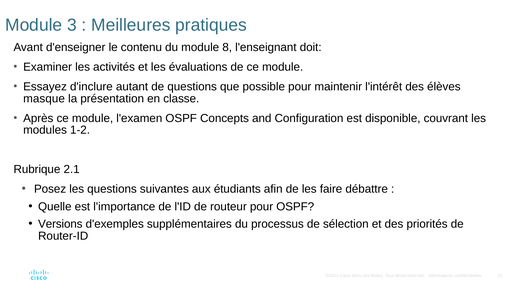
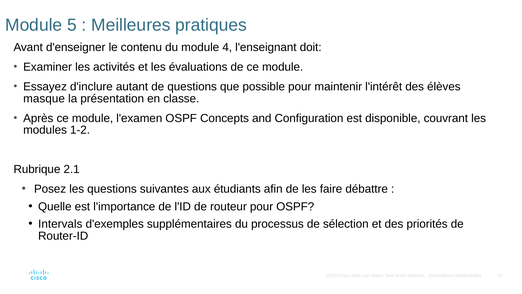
3: 3 -> 5 (72, 25)
8: 8 -> 4 (227, 47)
Versions: Versions -> Intervals (60, 224)
